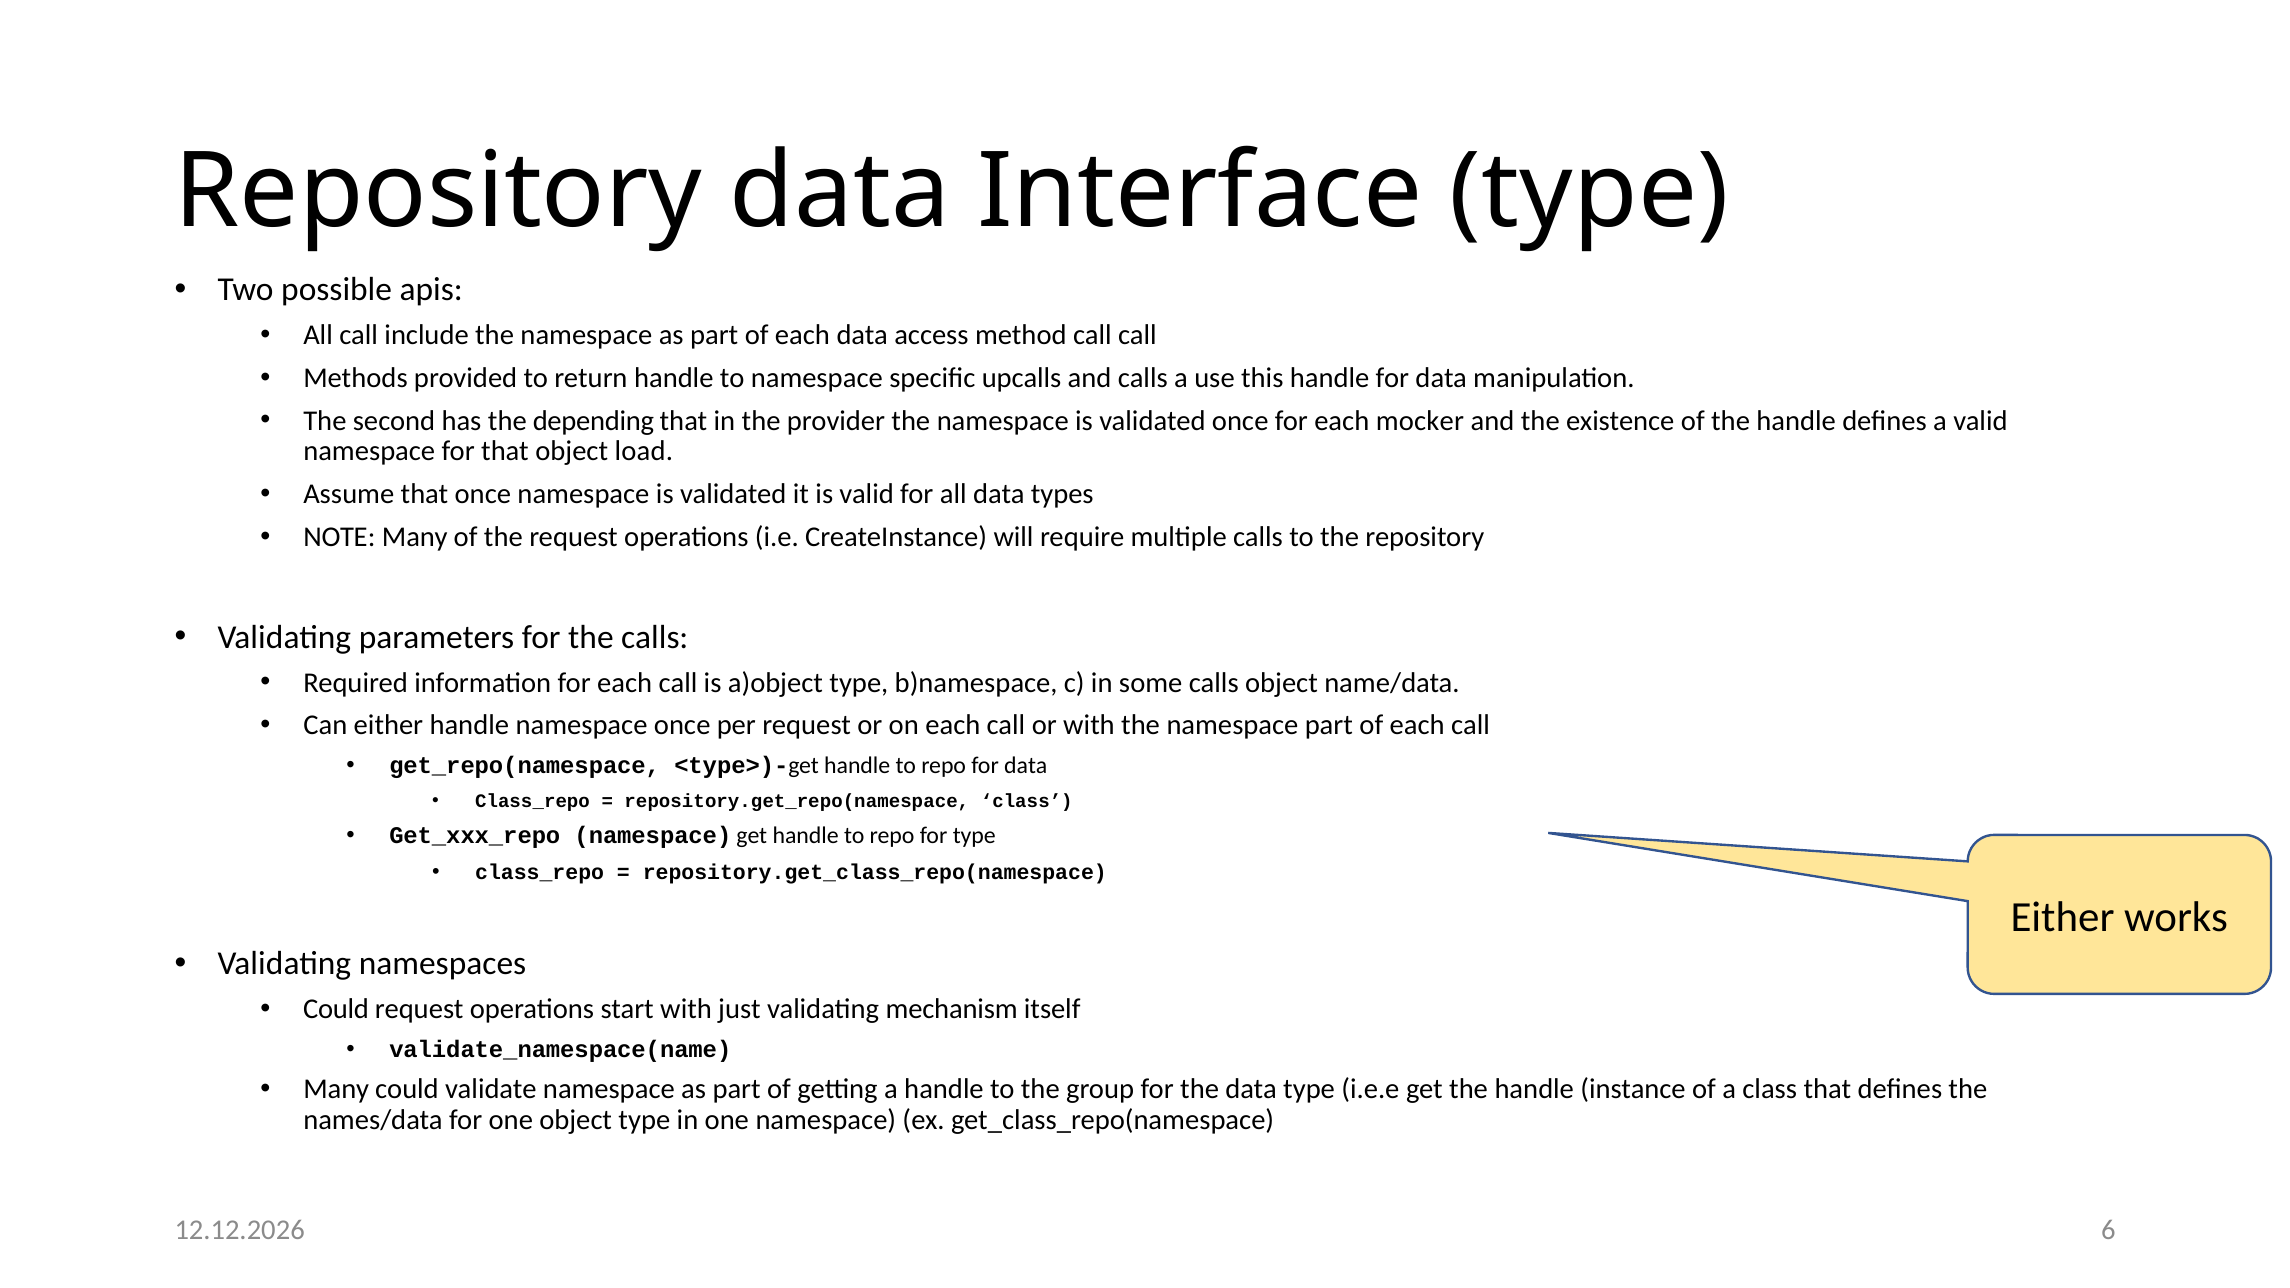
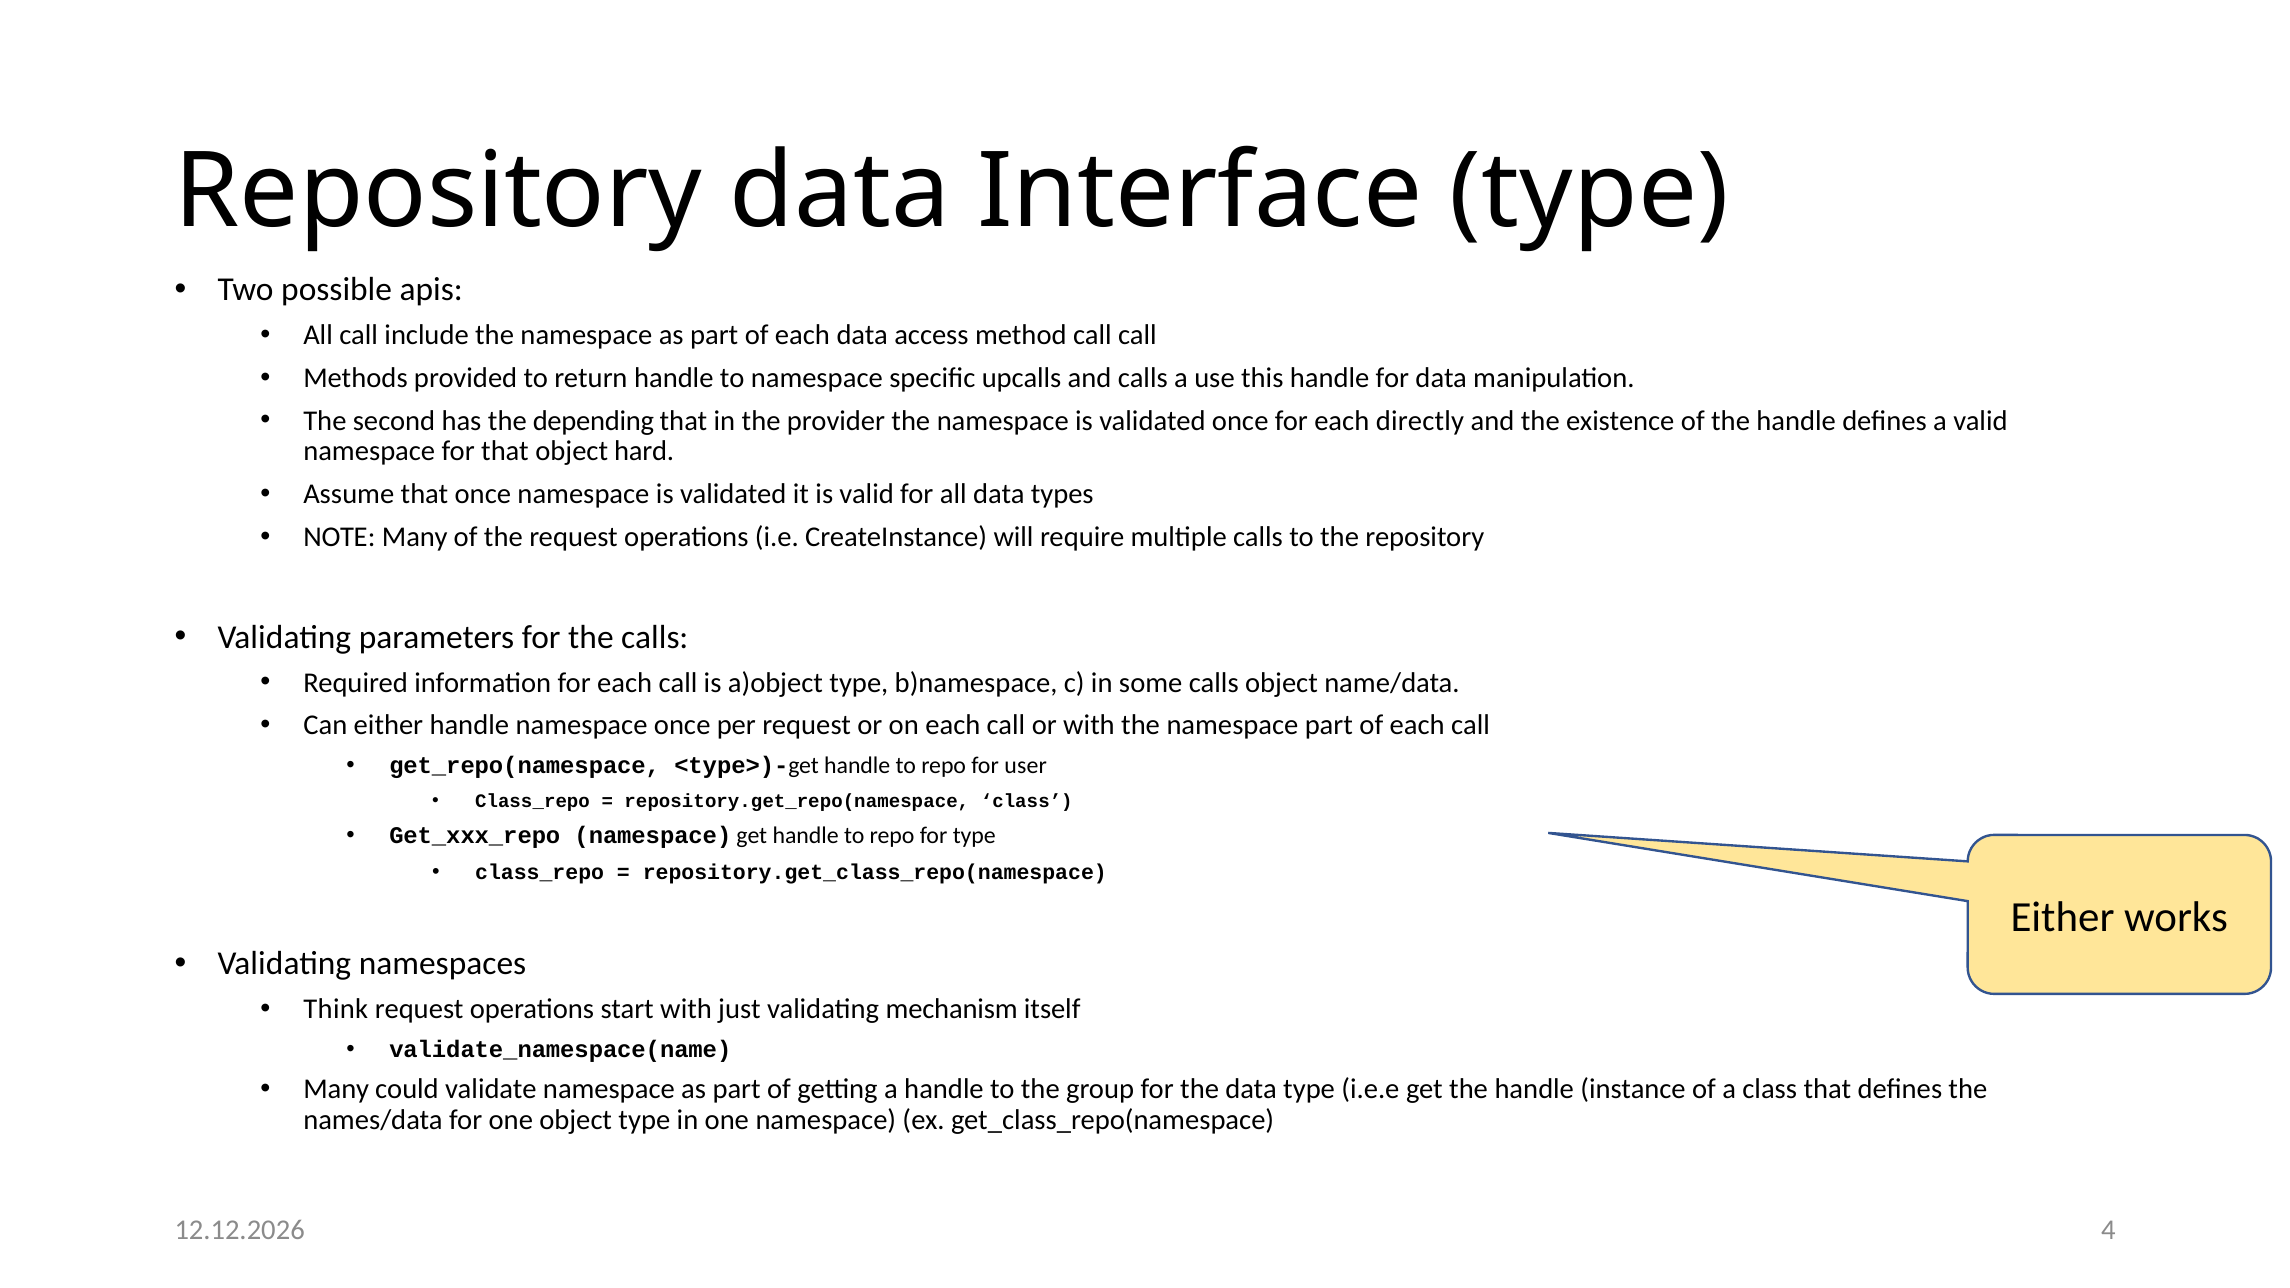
mocker: mocker -> directly (1420, 421)
load: load -> hard (644, 452)
repo for data: data -> user (1026, 766)
Could: Could -> Think (336, 1009)
6: 6 -> 4 (2108, 1230)
